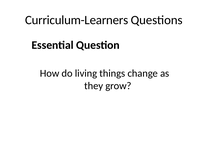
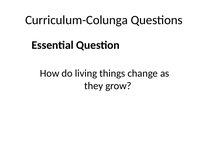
Curriculum-Learners: Curriculum-Learners -> Curriculum-Colunga (77, 20)
